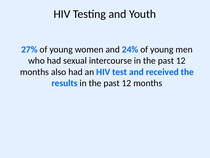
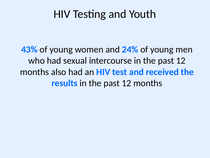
27%: 27% -> 43% (29, 49)
